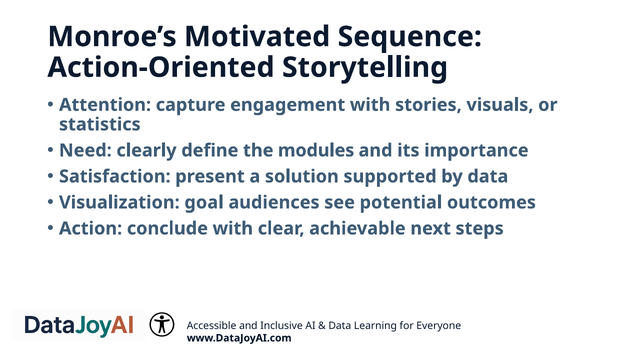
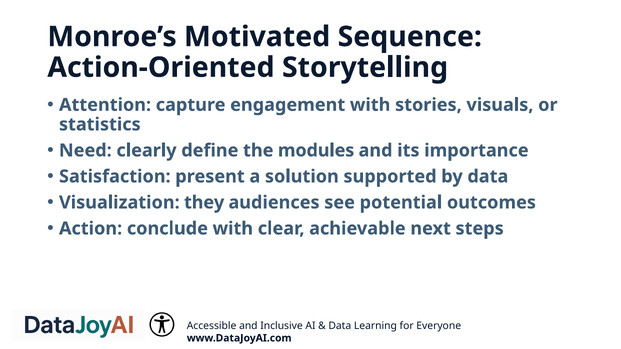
goal: goal -> they (204, 203)
